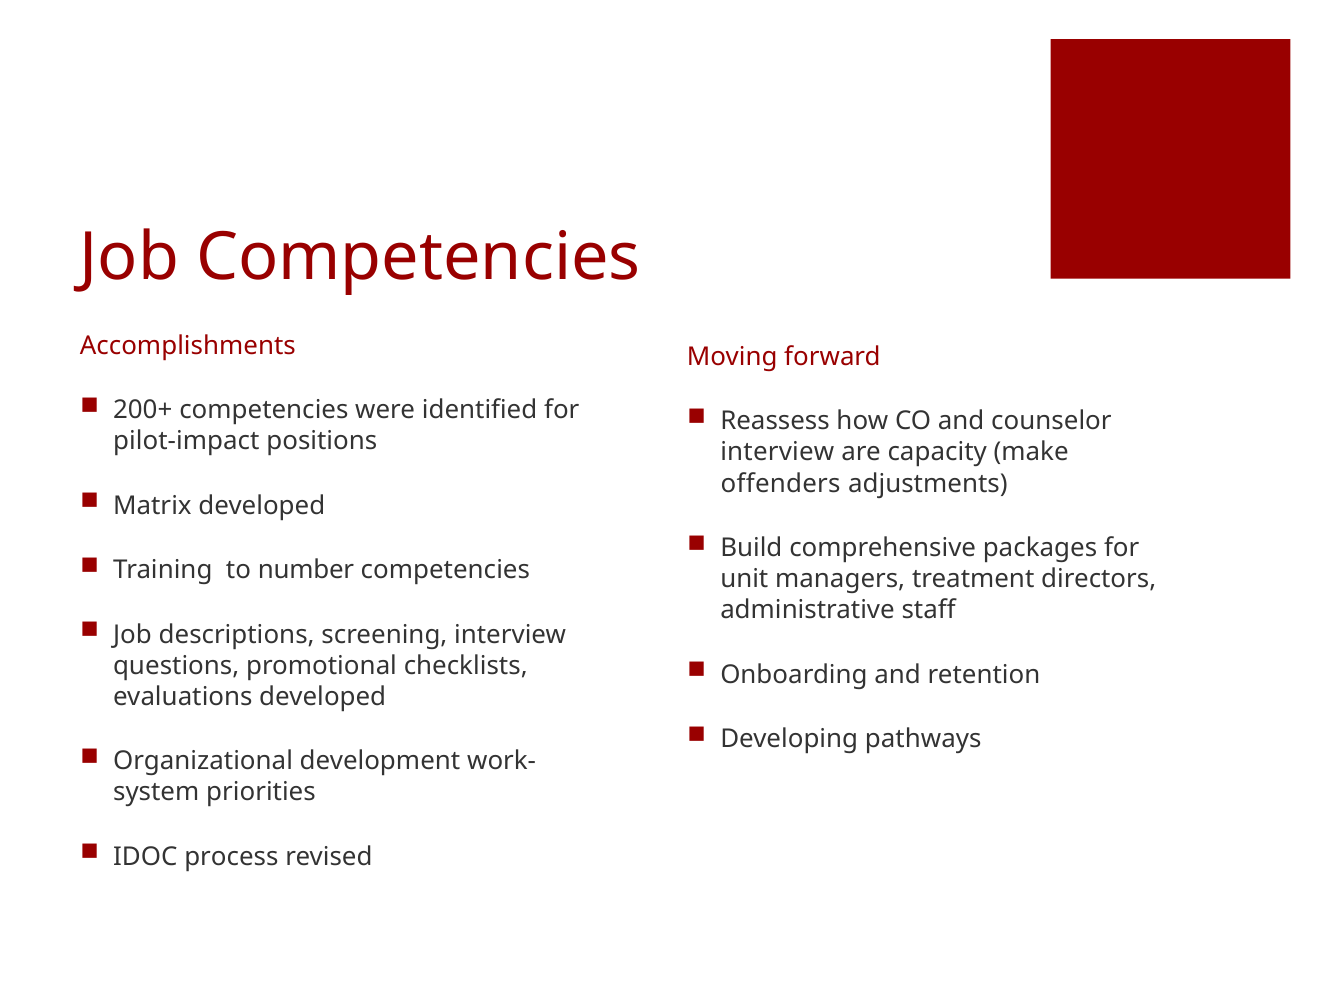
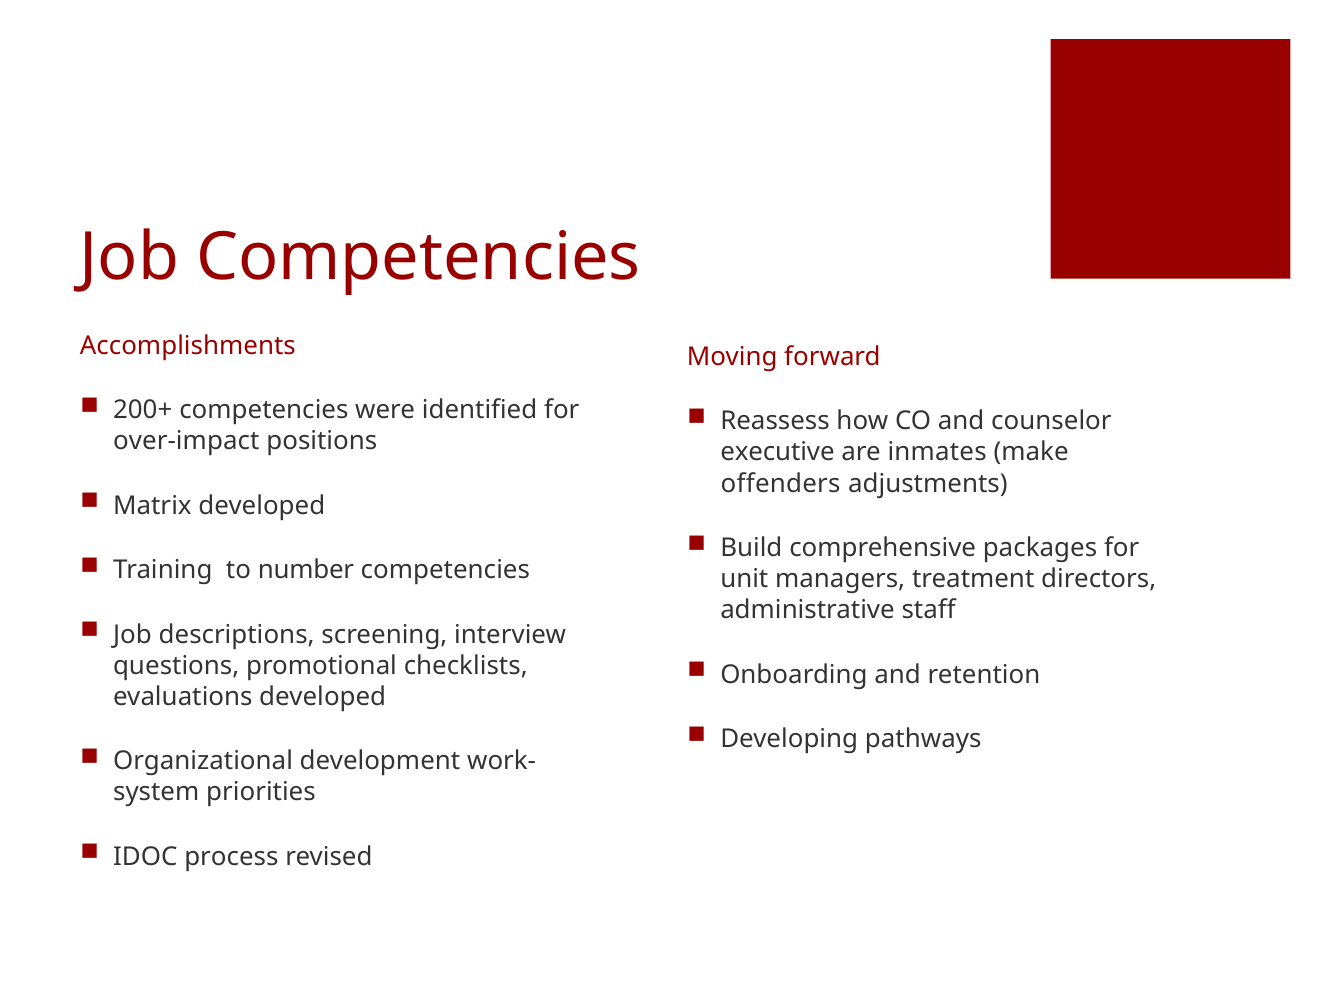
pilot-impact: pilot-impact -> over-impact (186, 441)
interview: interview -> executive (777, 452)
capacity: capacity -> inmates (937, 452)
